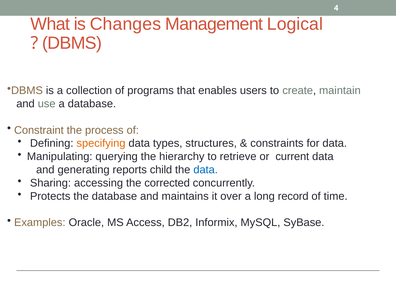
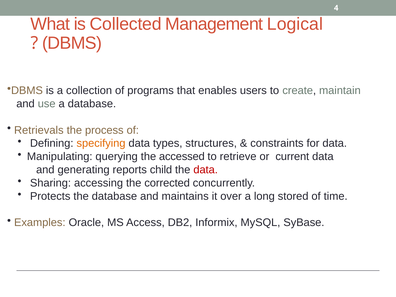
Changes: Changes -> Collected (126, 24)
Constraint: Constraint -> Retrievals (39, 130)
hierarchy: hierarchy -> accessed (182, 157)
data colour: blue -> red (206, 170)
record: record -> stored (293, 196)
